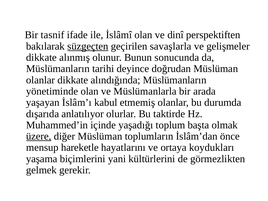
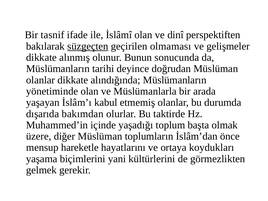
savaşlarla: savaşlarla -> olmaması (171, 46)
anlatılıyor: anlatılıyor -> bakımdan (83, 114)
üzere underline: present -> none (39, 136)
